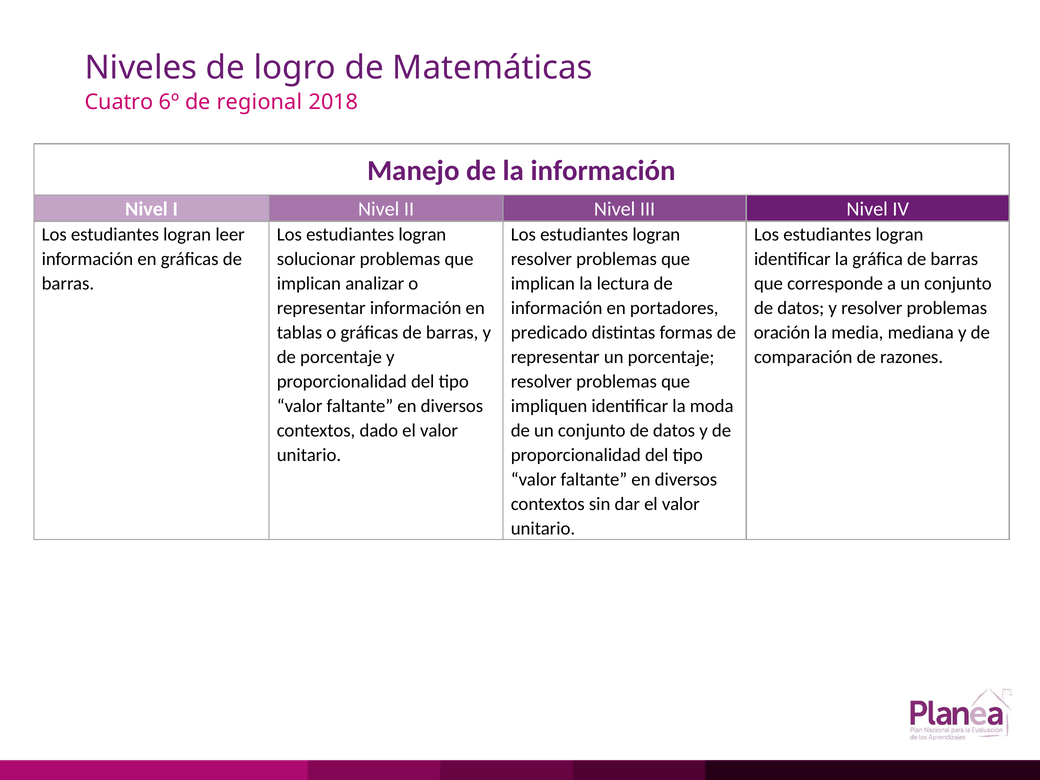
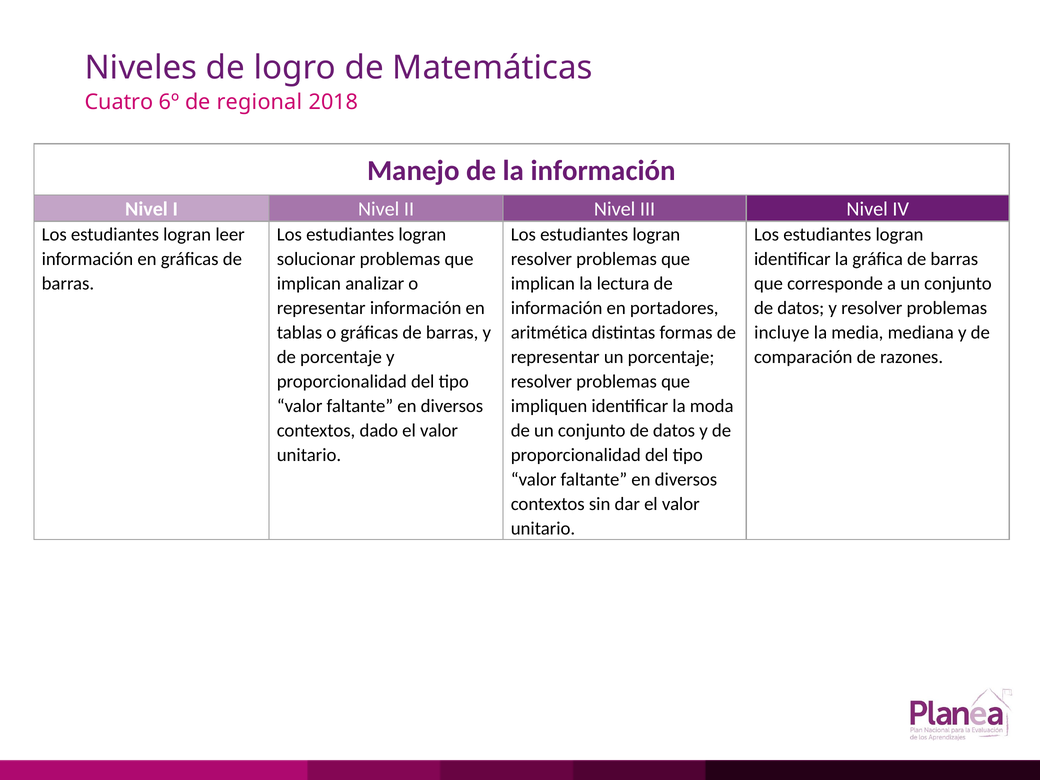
predicado: predicado -> aritmética (549, 332)
oración: oración -> incluye (782, 332)
